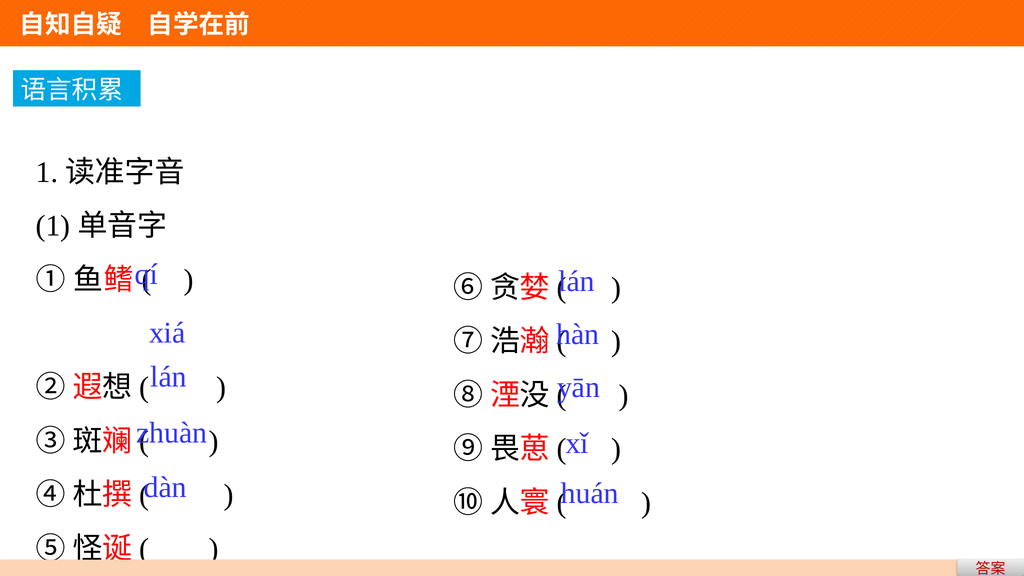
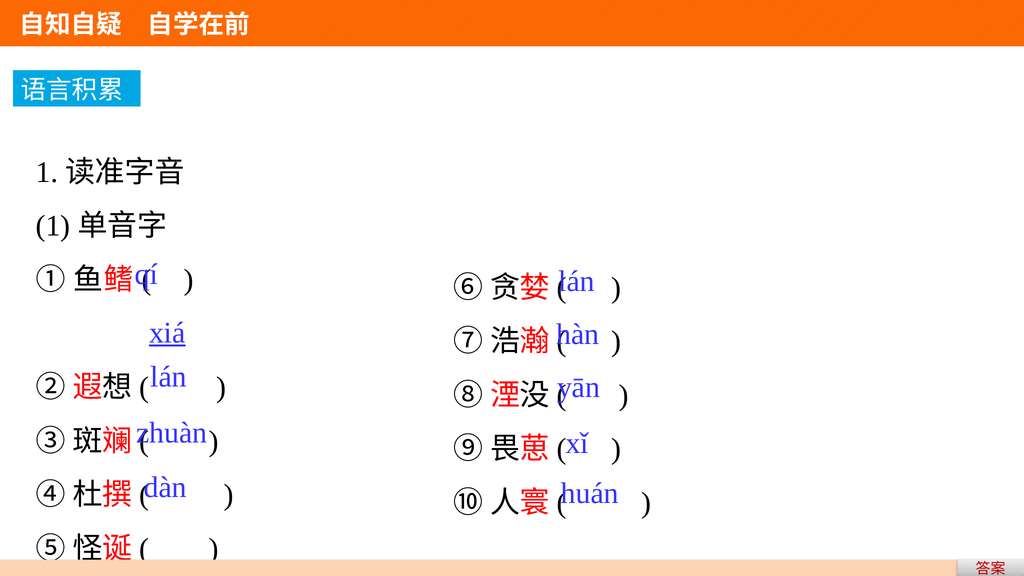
xiá underline: none -> present (167, 333)
